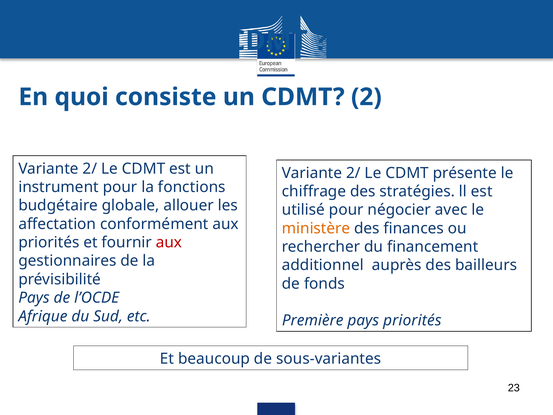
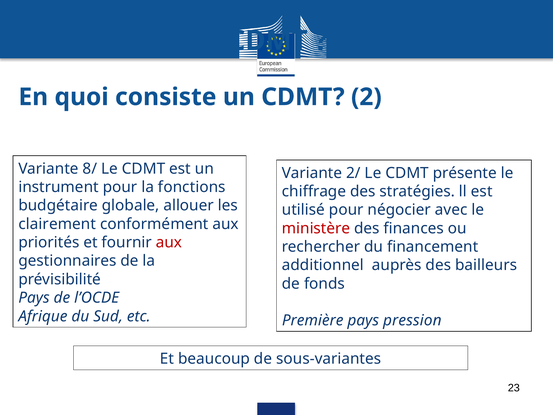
2/: 2/ -> 8/ (90, 169)
affectation: affectation -> clairement (57, 224)
ministère colour: orange -> red (316, 228)
pays priorités: priorités -> pression (412, 320)
